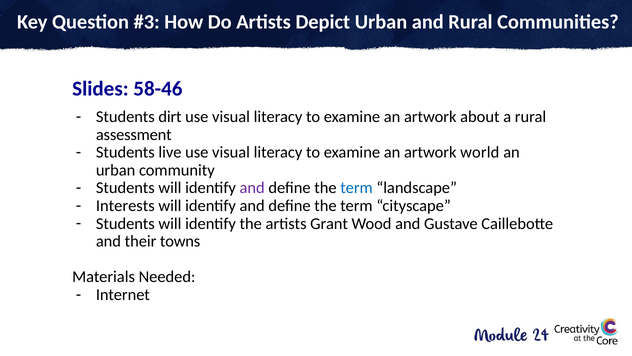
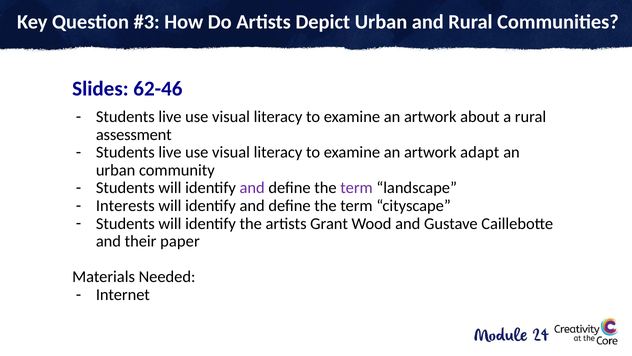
58-46: 58-46 -> 62-46 (158, 89)
dirt: dirt -> live (170, 117)
world: world -> adapt (480, 152)
term colour: blue -> purple (356, 188)
towns: towns -> paper (180, 241)
